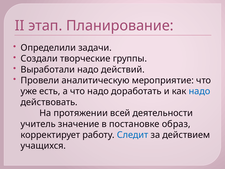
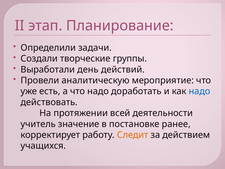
Выработали надо: надо -> день (88, 69)
образ: образ -> ранее (176, 124)
Следит colour: blue -> orange (133, 135)
